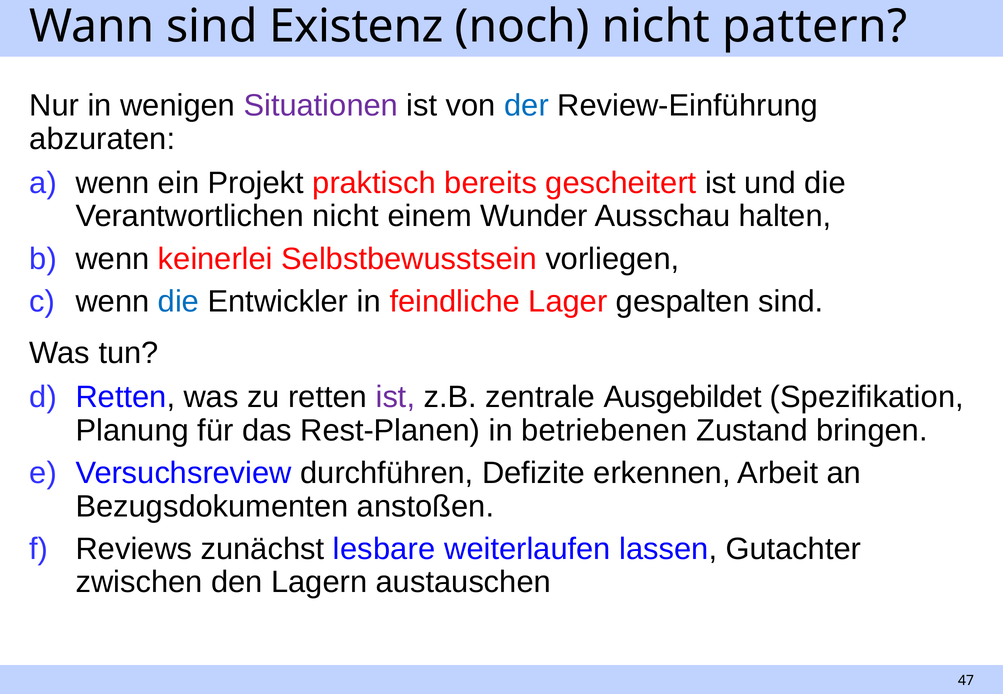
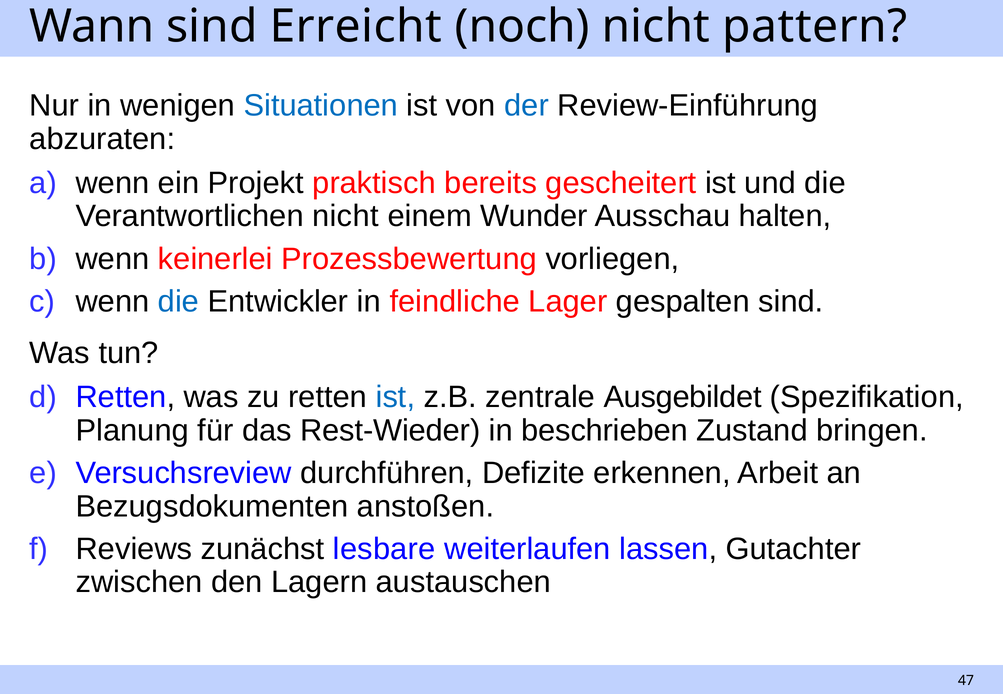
Existenz: Existenz -> Erreicht (356, 27)
Situationen colour: purple -> blue (321, 106)
Selbstbewusstsein: Selbstbewusstsein -> Prozessbewertung (409, 259)
ist colour: purple -> blue (395, 398)
Rest-Planen: Rest-Planen -> Rest-Wieder (390, 431)
betriebenen: betriebenen -> beschrieben (605, 431)
